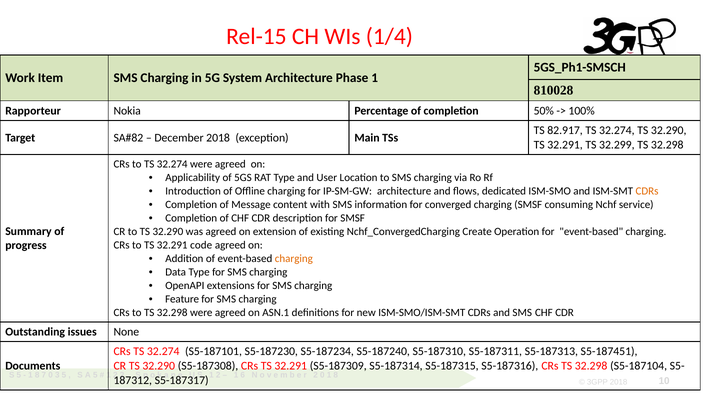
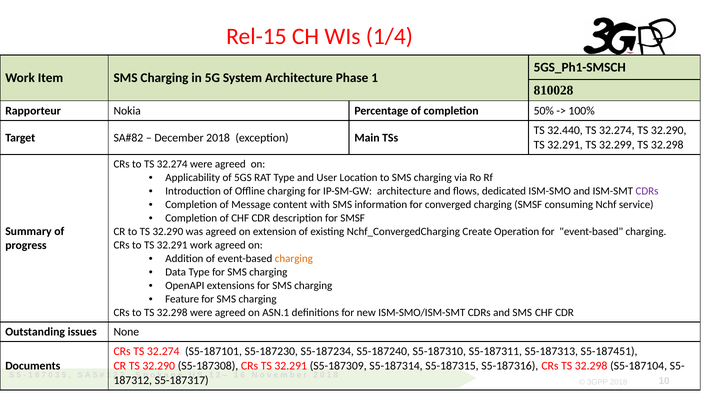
82.917: 82.917 -> 32.440 (565, 130)
CDRs colour: orange -> purple (647, 191)
32.291 code: code -> work (201, 245)
